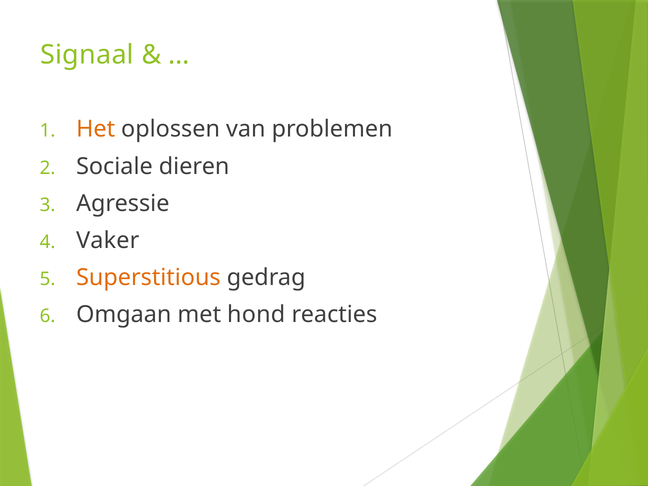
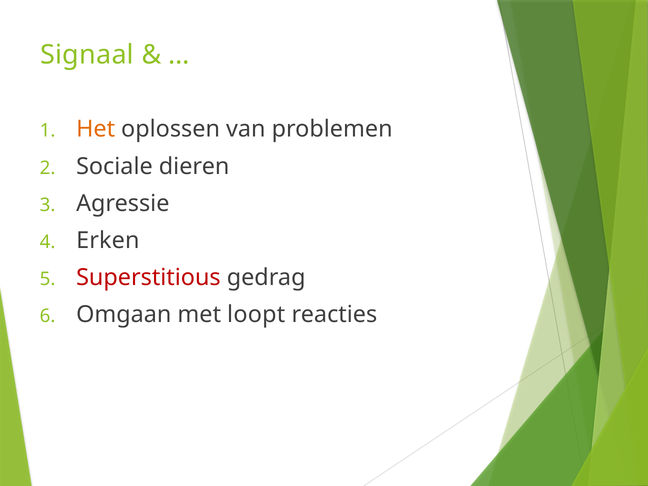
Vaker: Vaker -> Erken (108, 240)
Superstitious colour: orange -> red (148, 278)
hond: hond -> loopt (256, 315)
